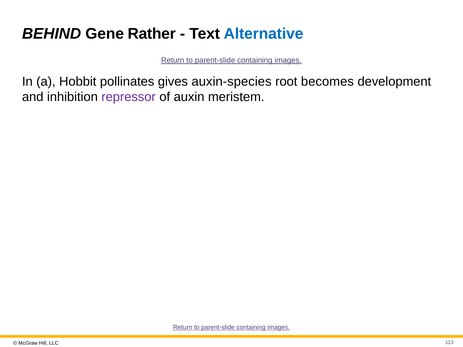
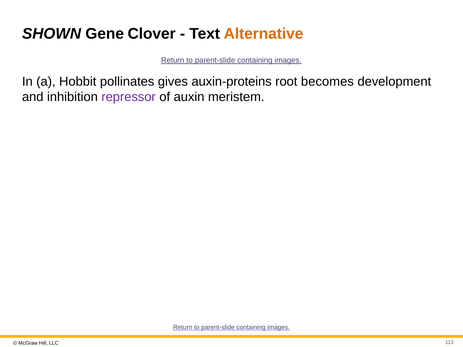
BEHIND: BEHIND -> SHOWN (52, 34)
Rather: Rather -> Clover (152, 34)
Alternative colour: blue -> orange (264, 34)
auxin-species: auxin-species -> auxin-proteins (232, 82)
